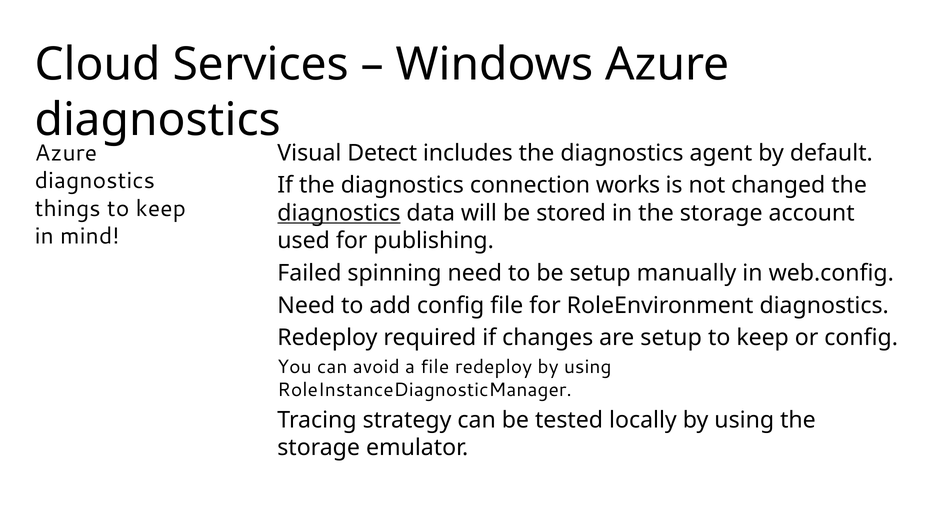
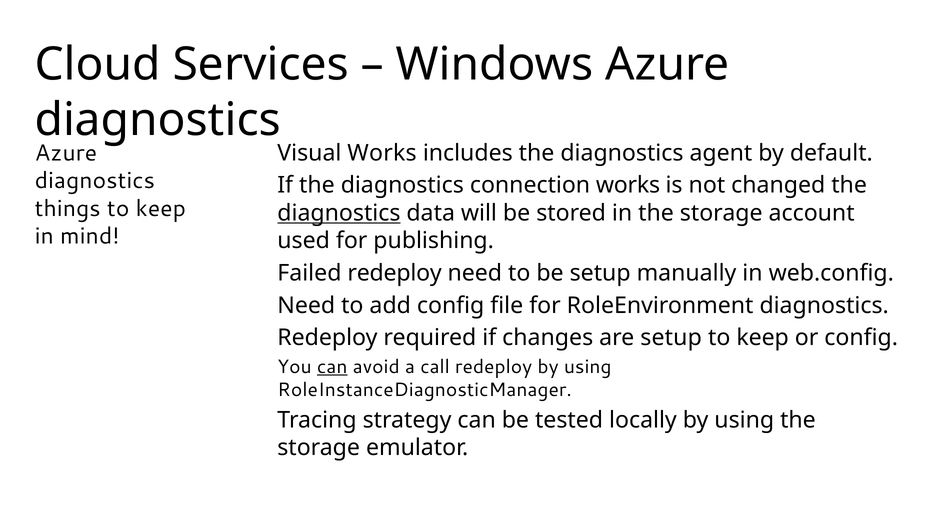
Visual Detect: Detect -> Works (382, 153)
Failed spinning: spinning -> redeploy (395, 273)
can underline: none -> present (332, 367)
a file: file -> call (435, 367)
